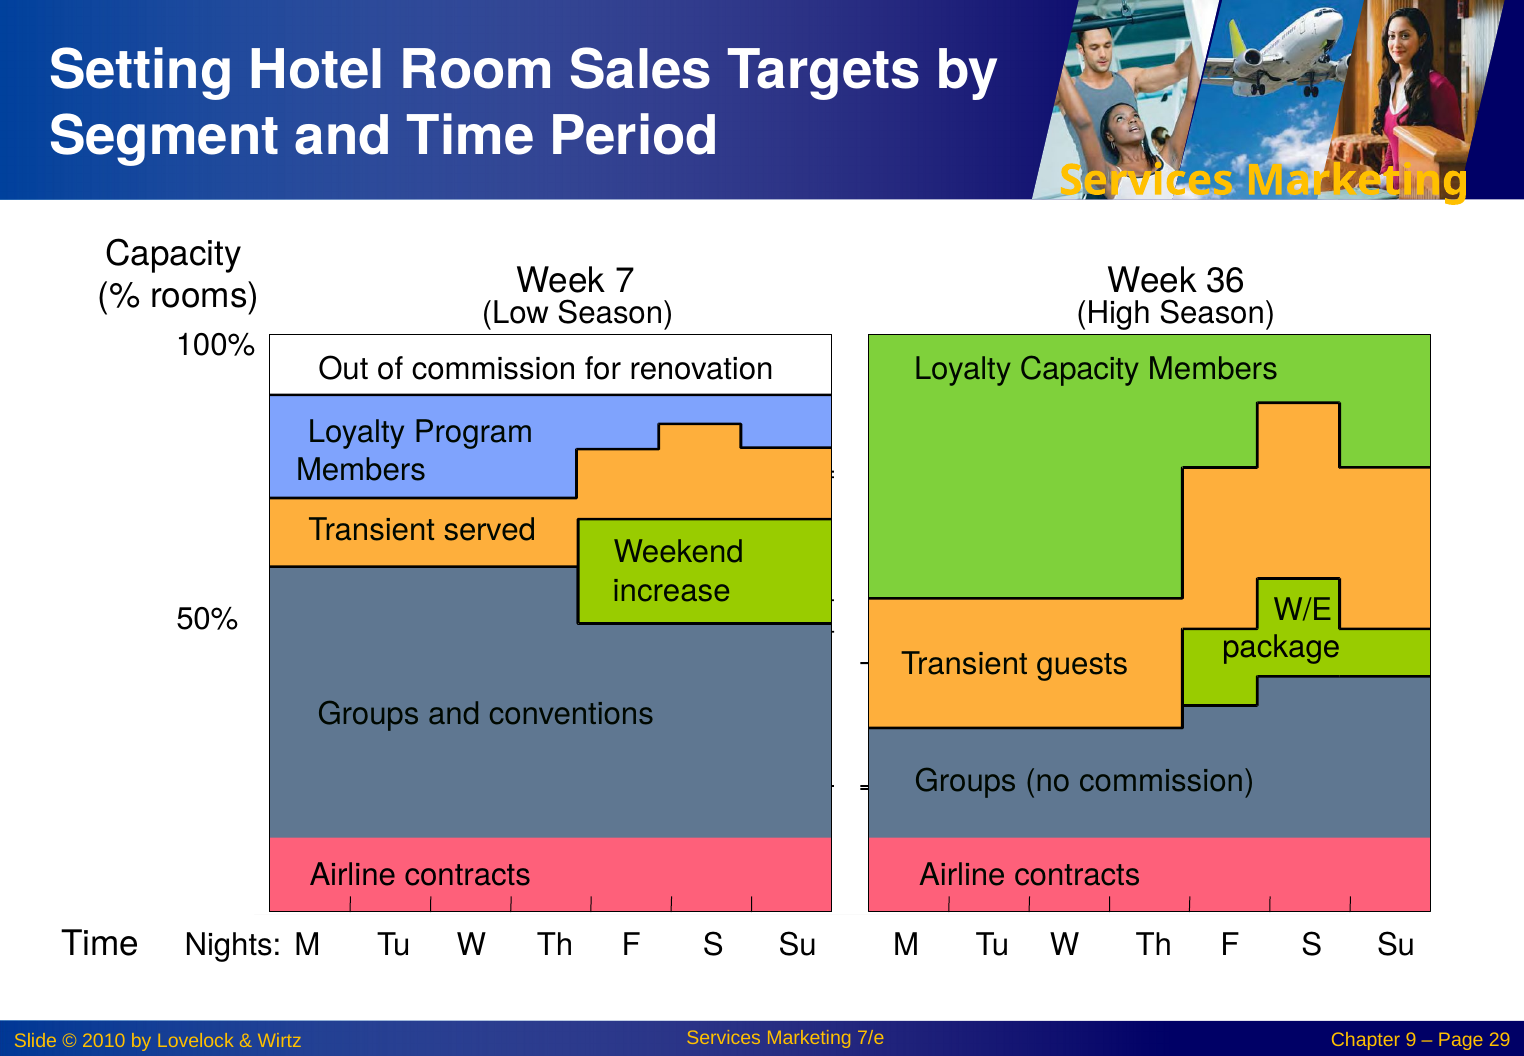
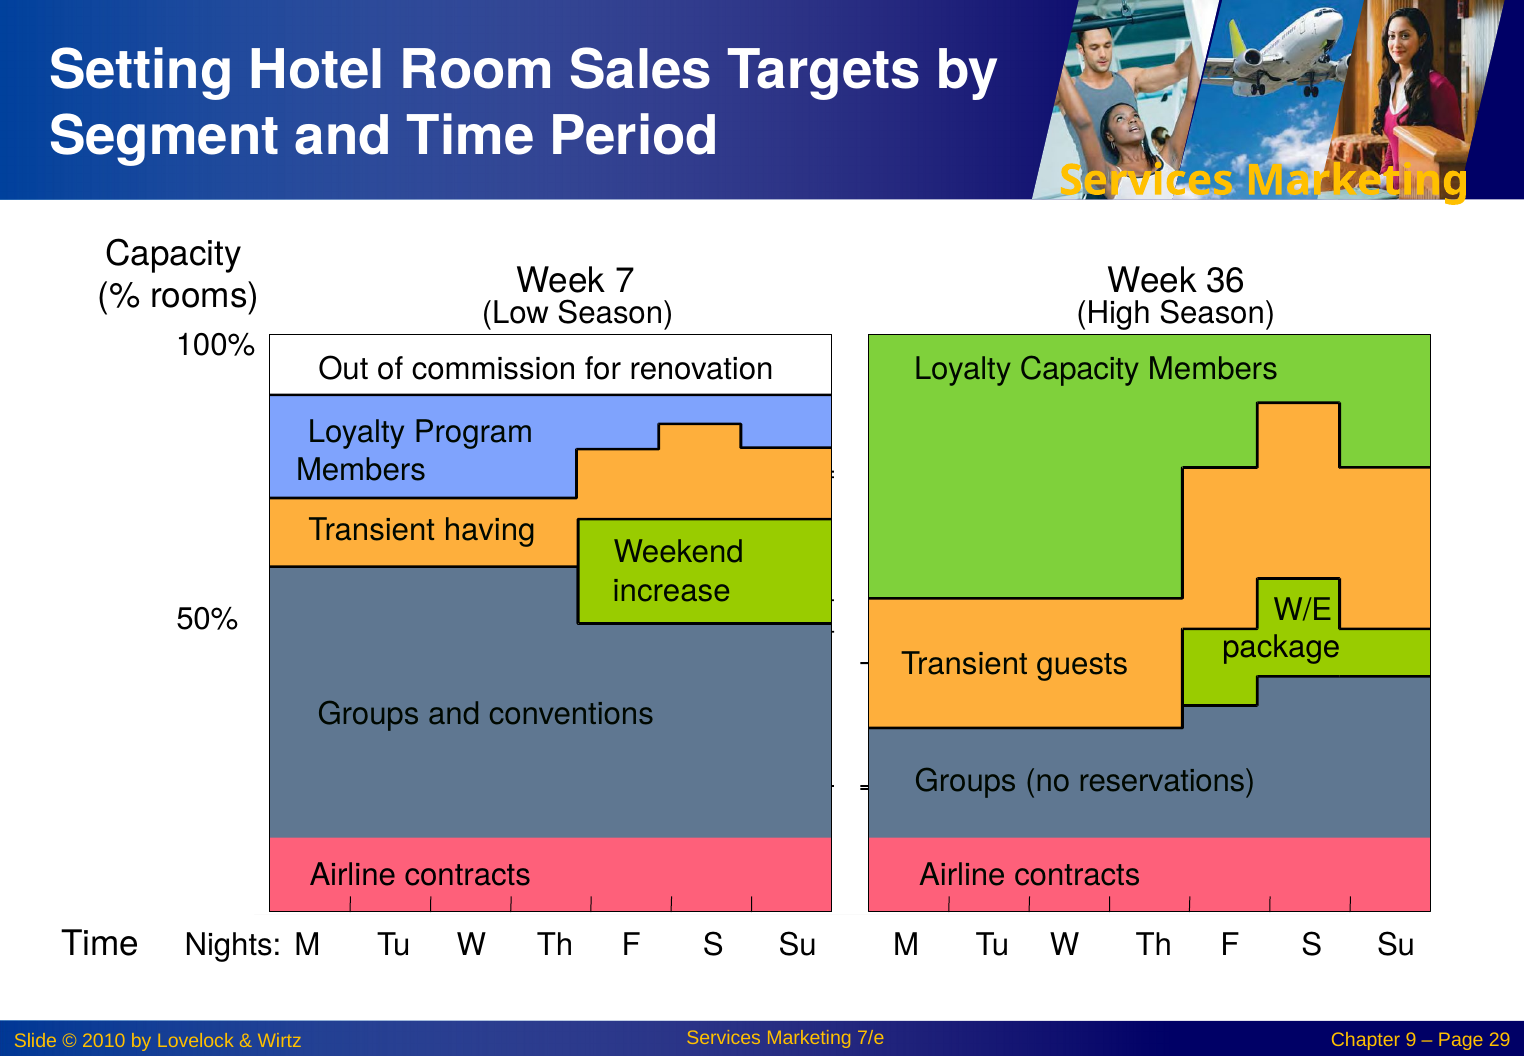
served: served -> having (490, 529)
no commission: commission -> reservations (1167, 781)
